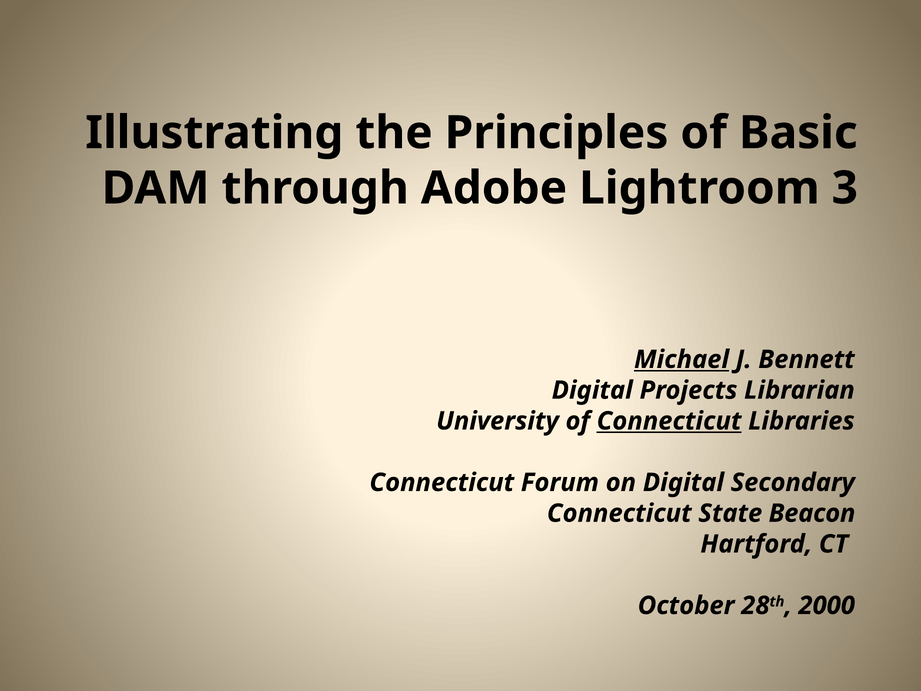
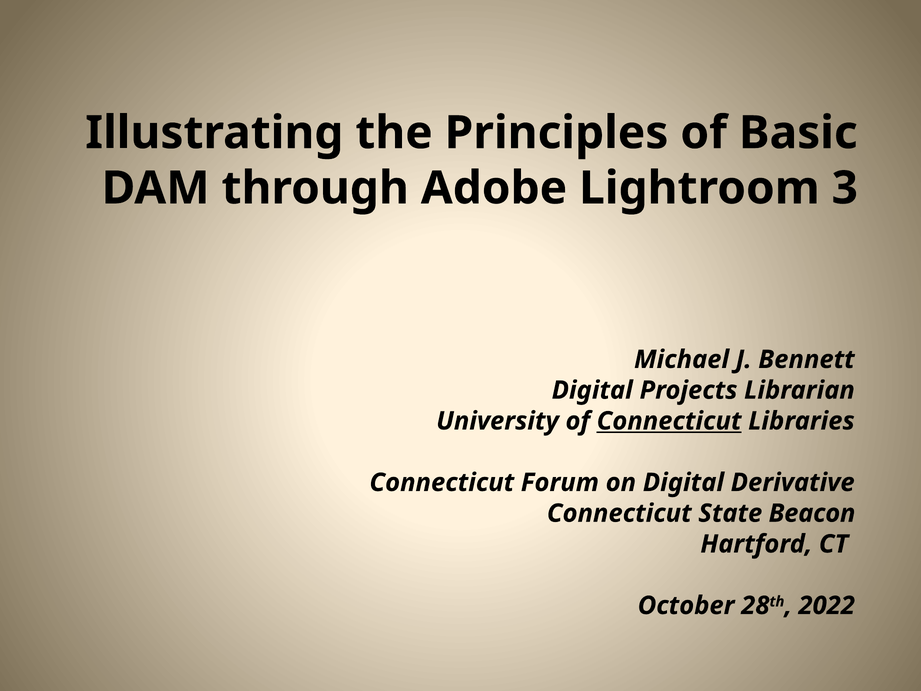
Michael underline: present -> none (682, 359)
Secondary: Secondary -> Derivative (793, 482)
2000: 2000 -> 2022 (827, 605)
